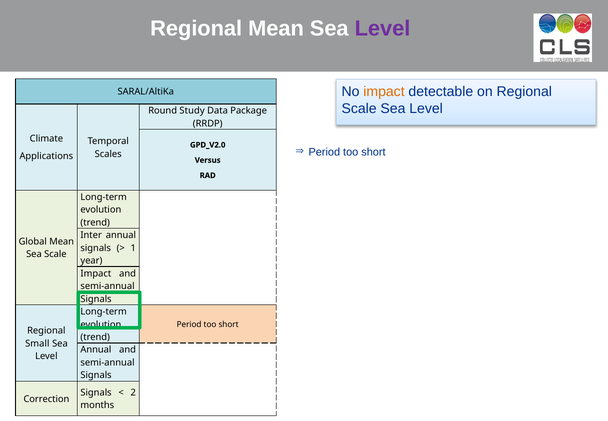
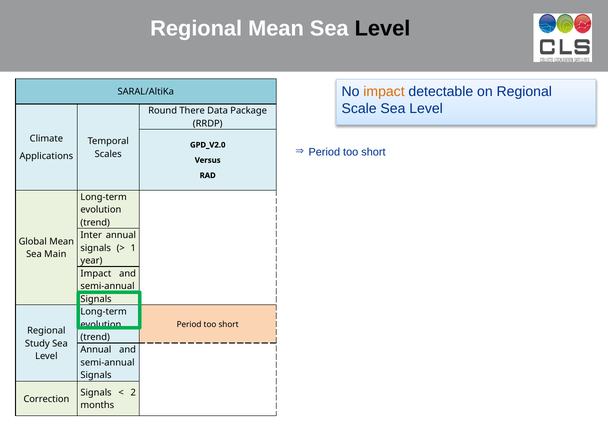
Level colour: purple -> black (383, 29)
Study: Study -> There (192, 111)
Sea Scale: Scale -> Main (55, 254)
Small: Small -> Study (37, 343)
